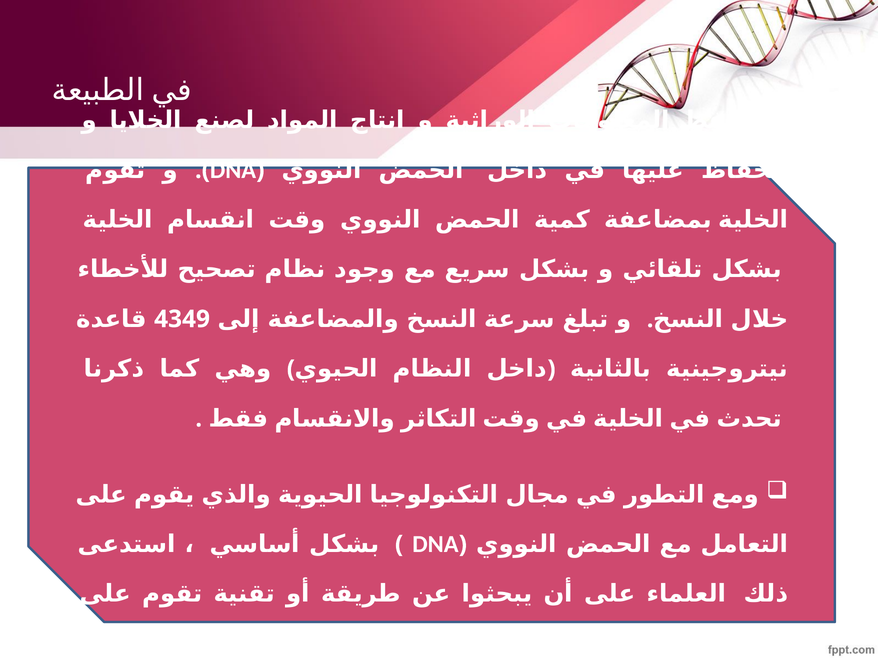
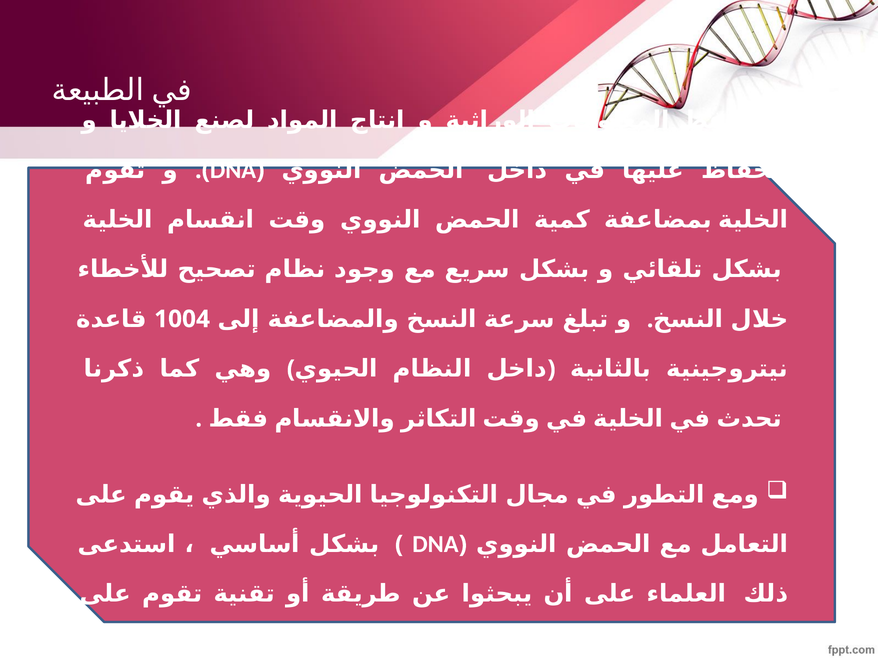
4349: 4349 -> 1004 (182, 319)
